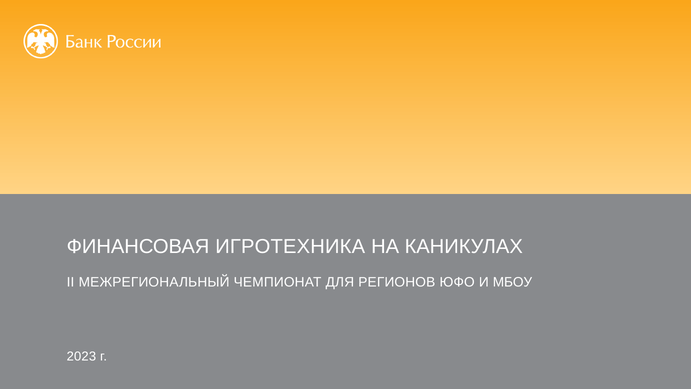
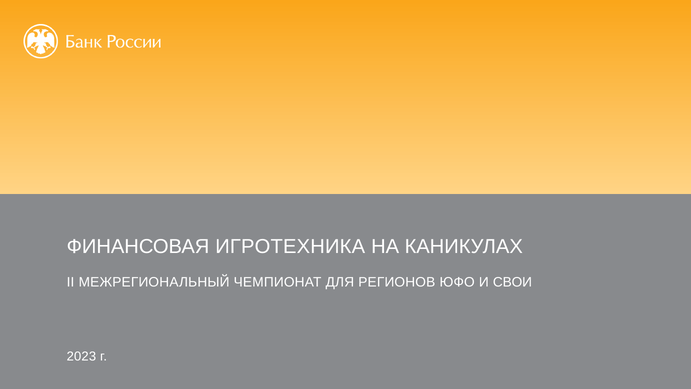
МБОУ: МБОУ -> СВОИ (512, 282)
